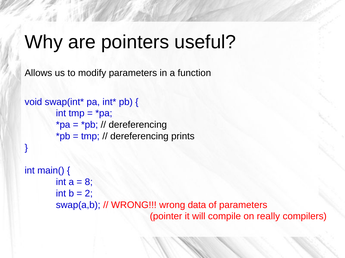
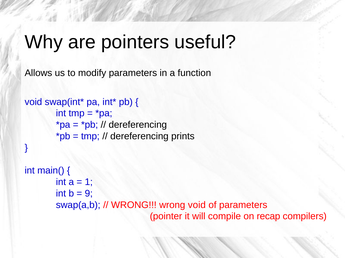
8: 8 -> 1 (89, 182)
2: 2 -> 9 (89, 194)
wrong data: data -> void (197, 205)
really: really -> recap (268, 217)
